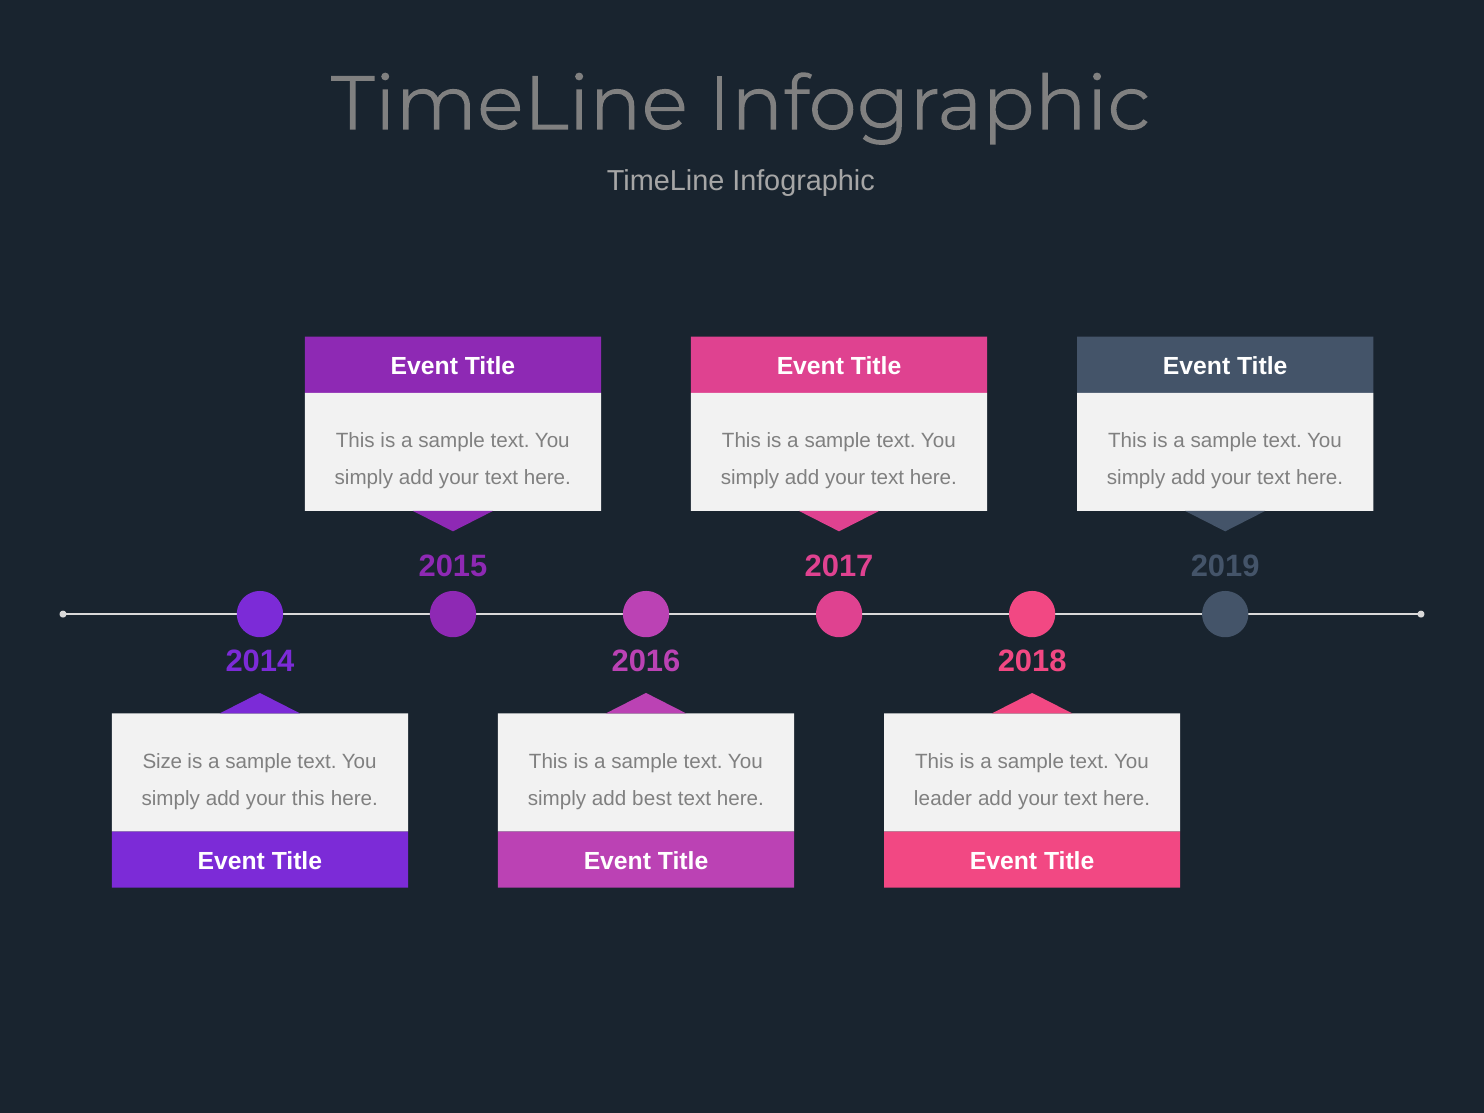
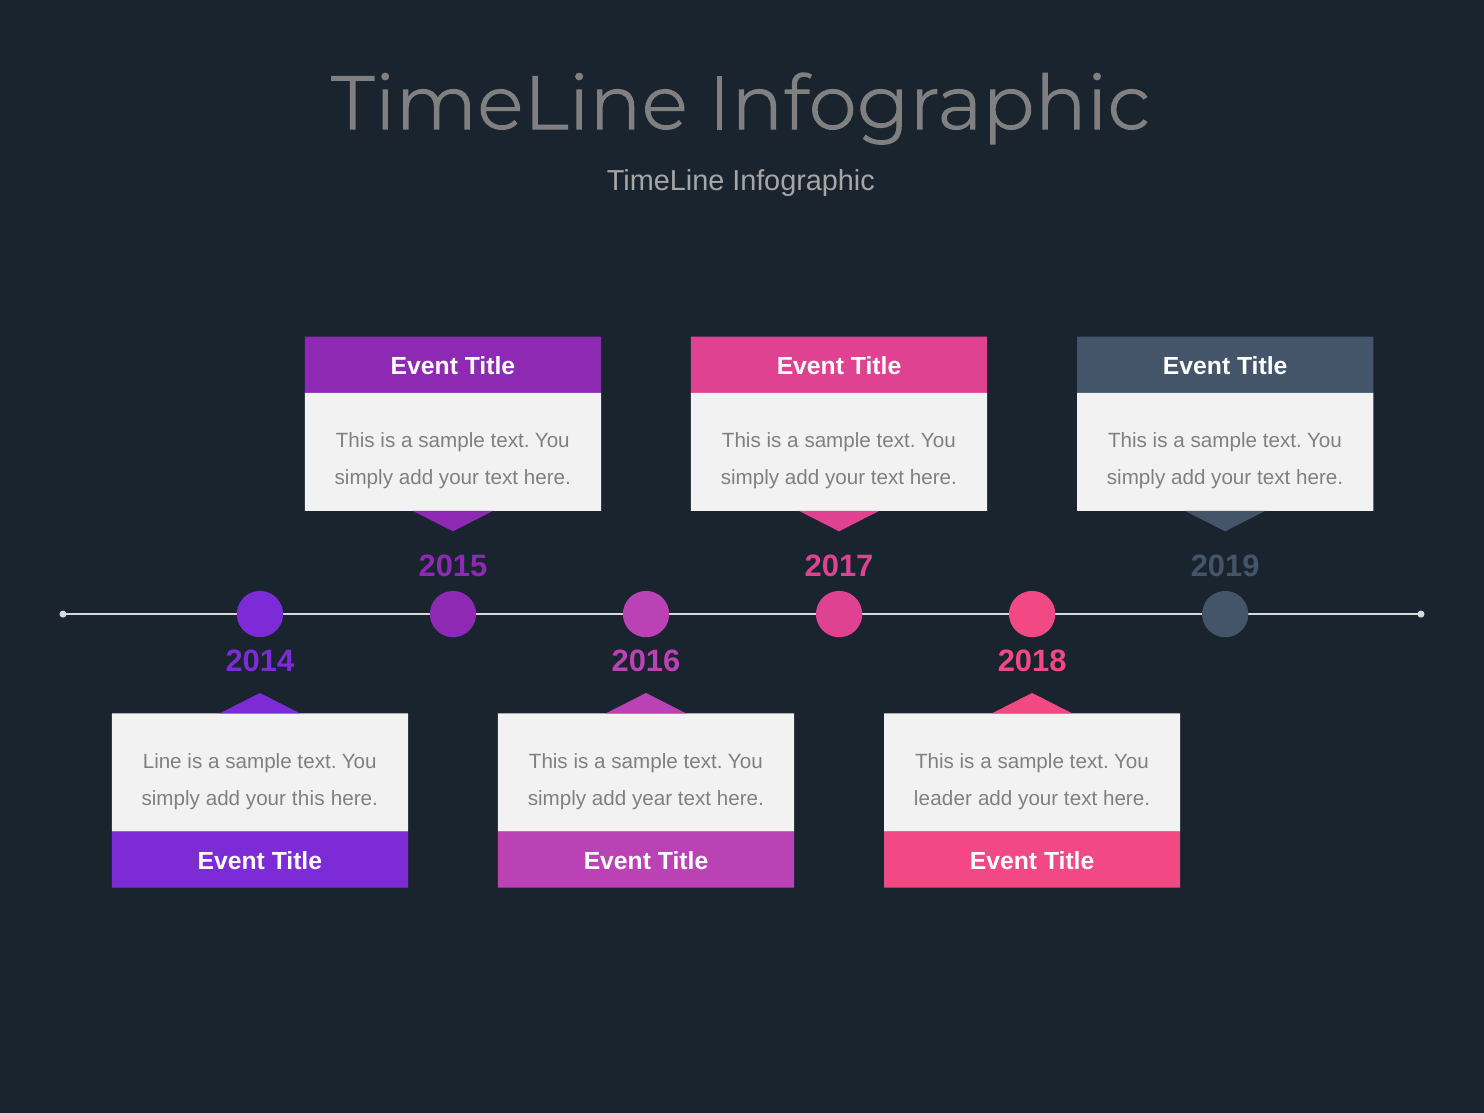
Size: Size -> Line (162, 761)
best: best -> year (652, 799)
